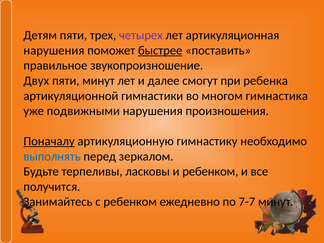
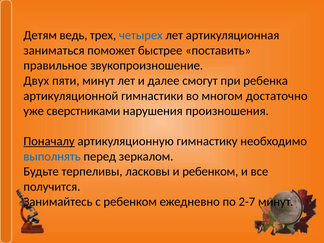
Детям пяти: пяти -> ведь (73, 35)
четырех colour: purple -> blue (141, 35)
нарушения: нарушения -> заниматься (54, 50)
быстрее underline: present -> none (160, 50)
гимнастика: гимнастика -> достаточно (277, 96)
подвижными: подвижными -> сверстниками (83, 111)
7-7: 7-7 -> 2-7 (247, 202)
